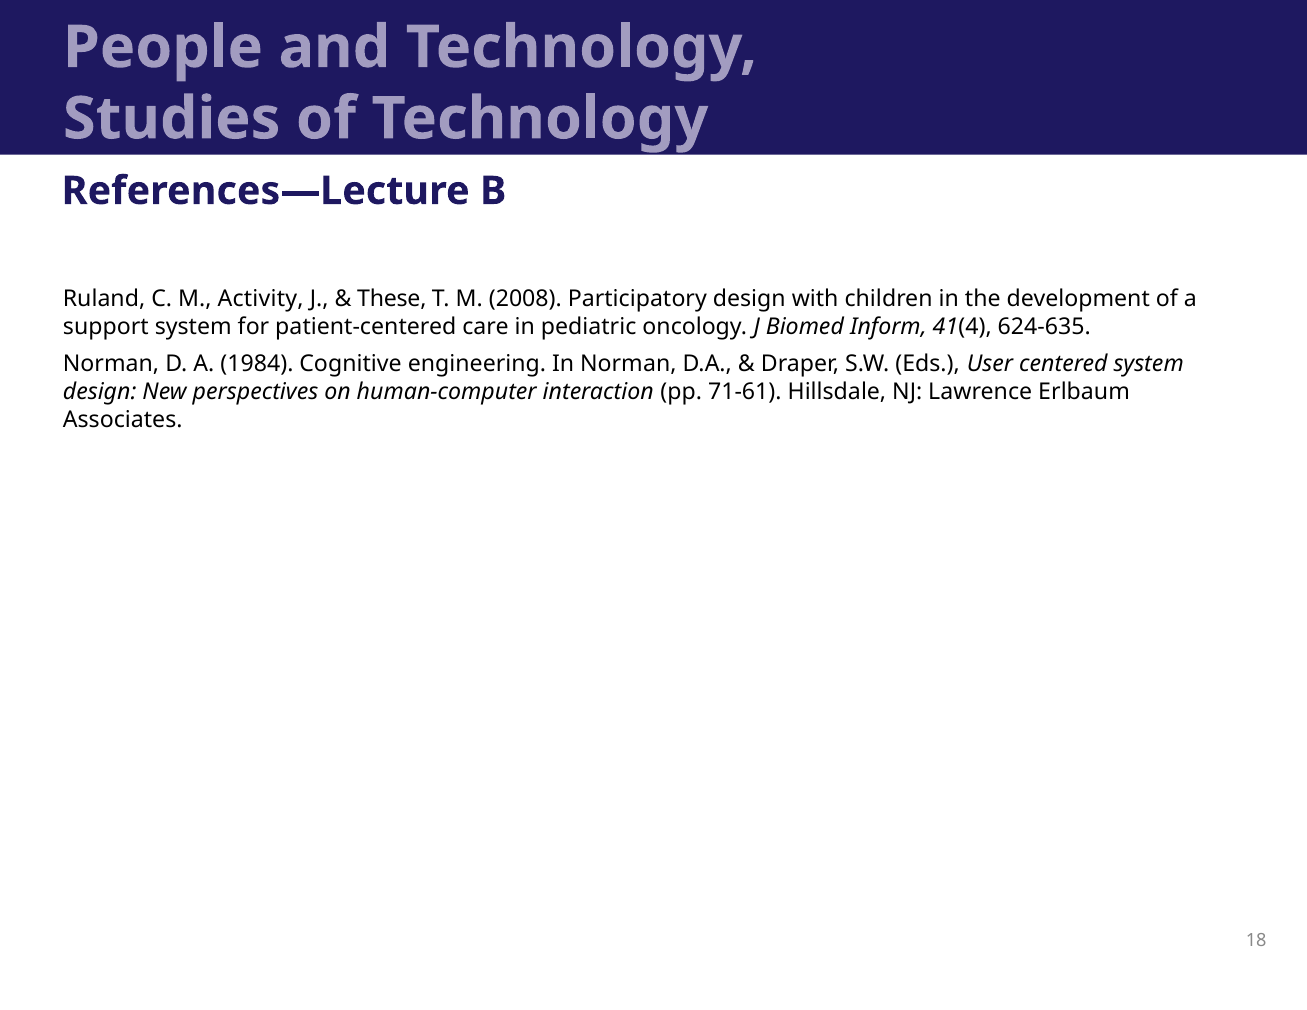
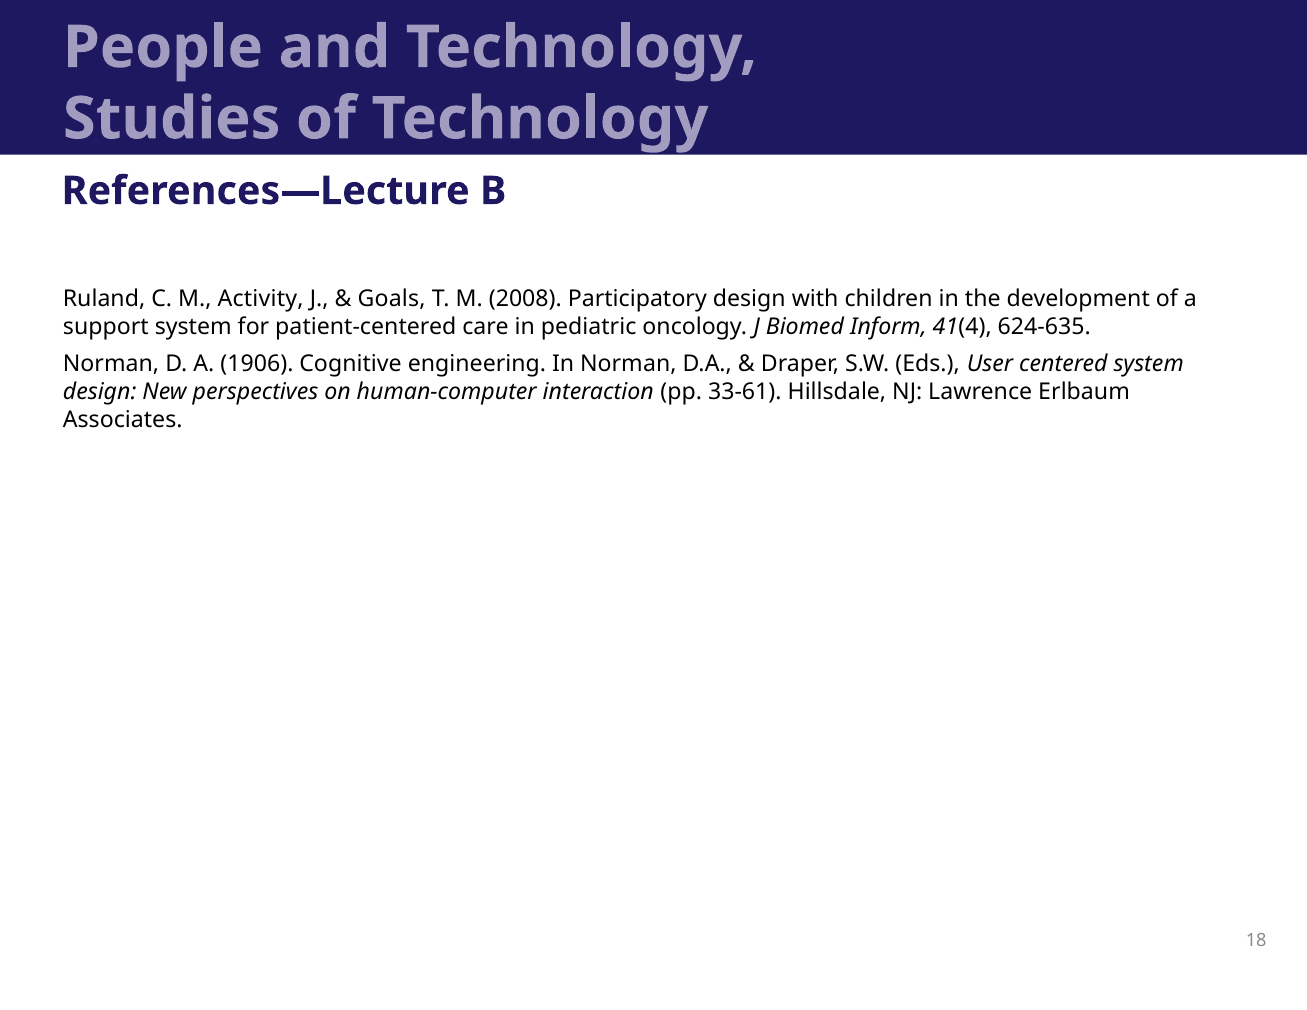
These: These -> Goals (392, 299)
1984: 1984 -> 1906 (257, 364)
71-61: 71-61 -> 33-61 (745, 392)
